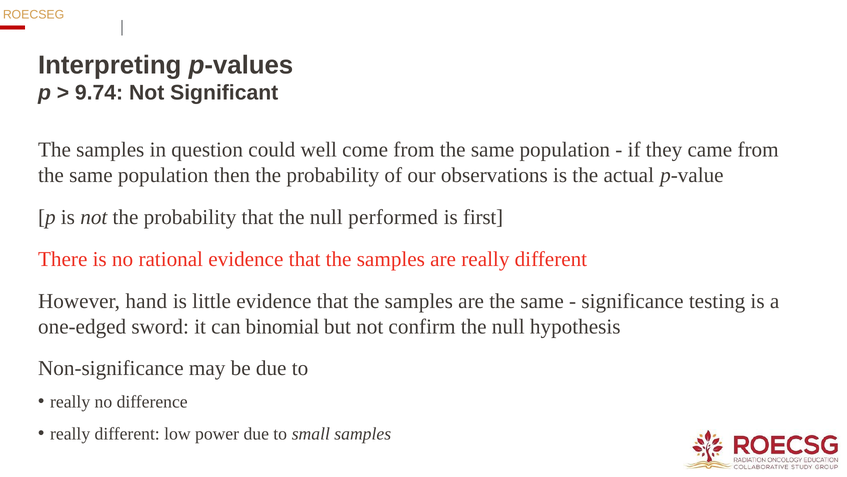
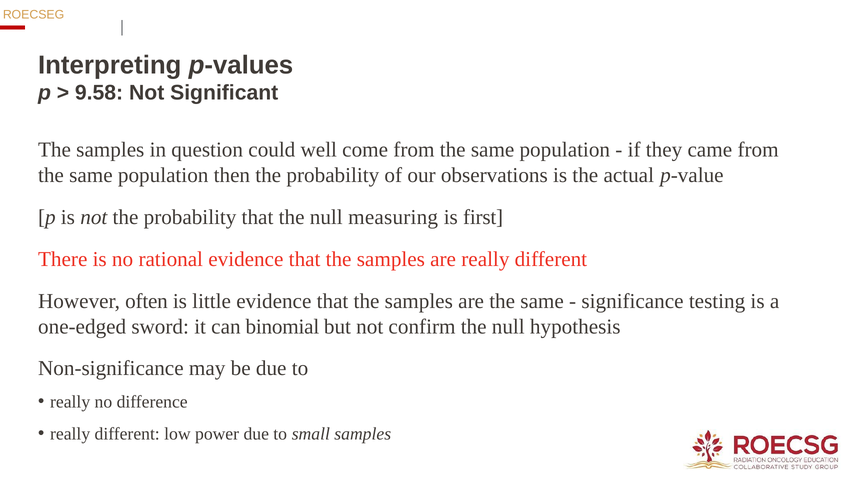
9.74: 9.74 -> 9.58 (99, 93)
performed: performed -> measuring (393, 217)
hand: hand -> often (147, 301)
